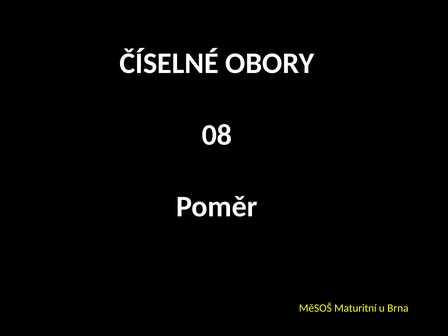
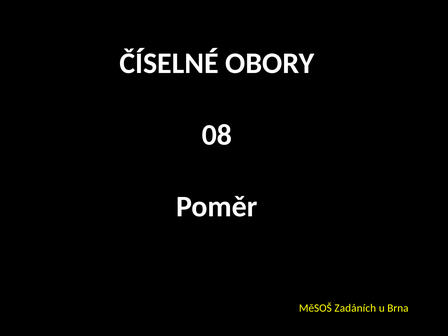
Maturitní: Maturitní -> Zadáních (355, 308)
